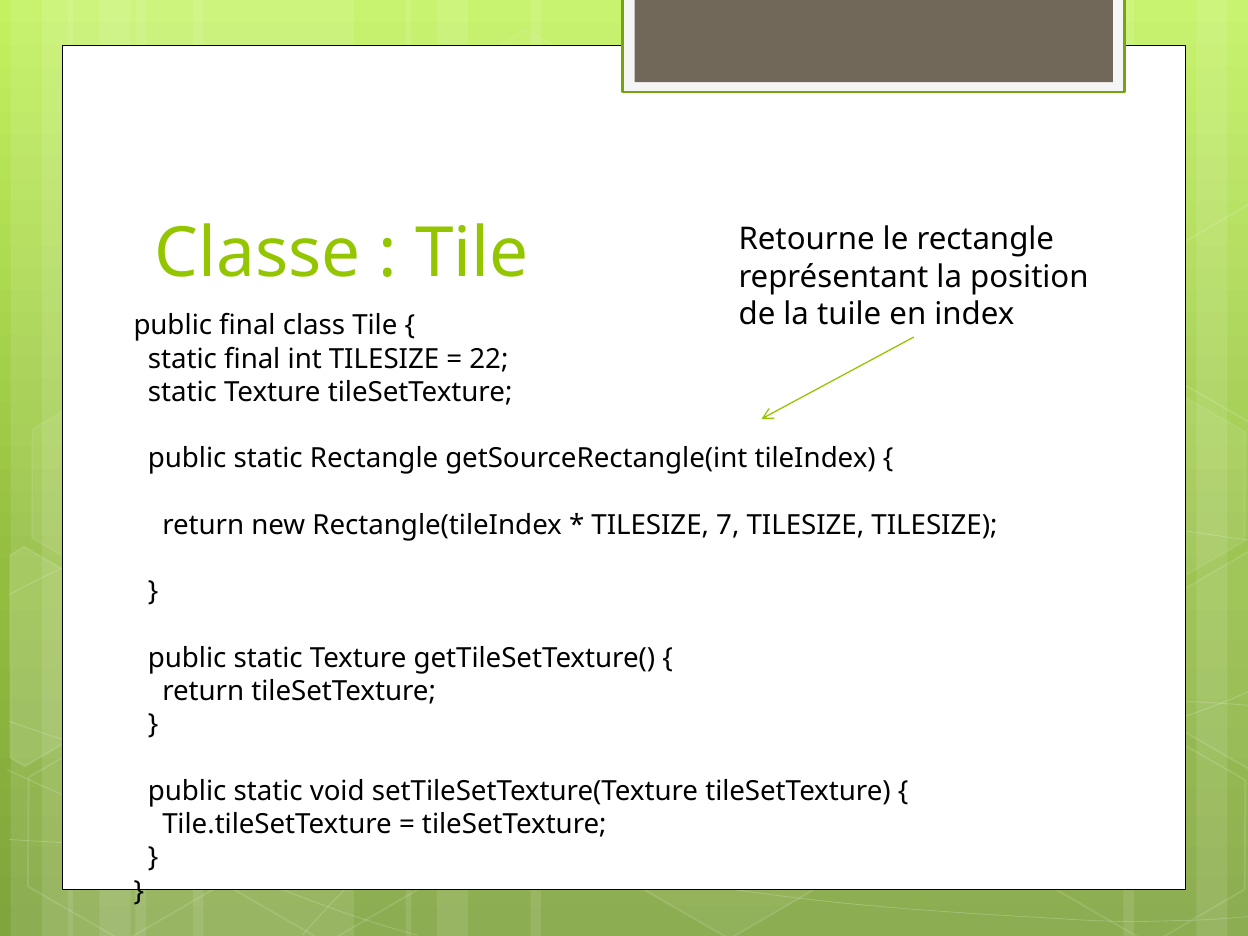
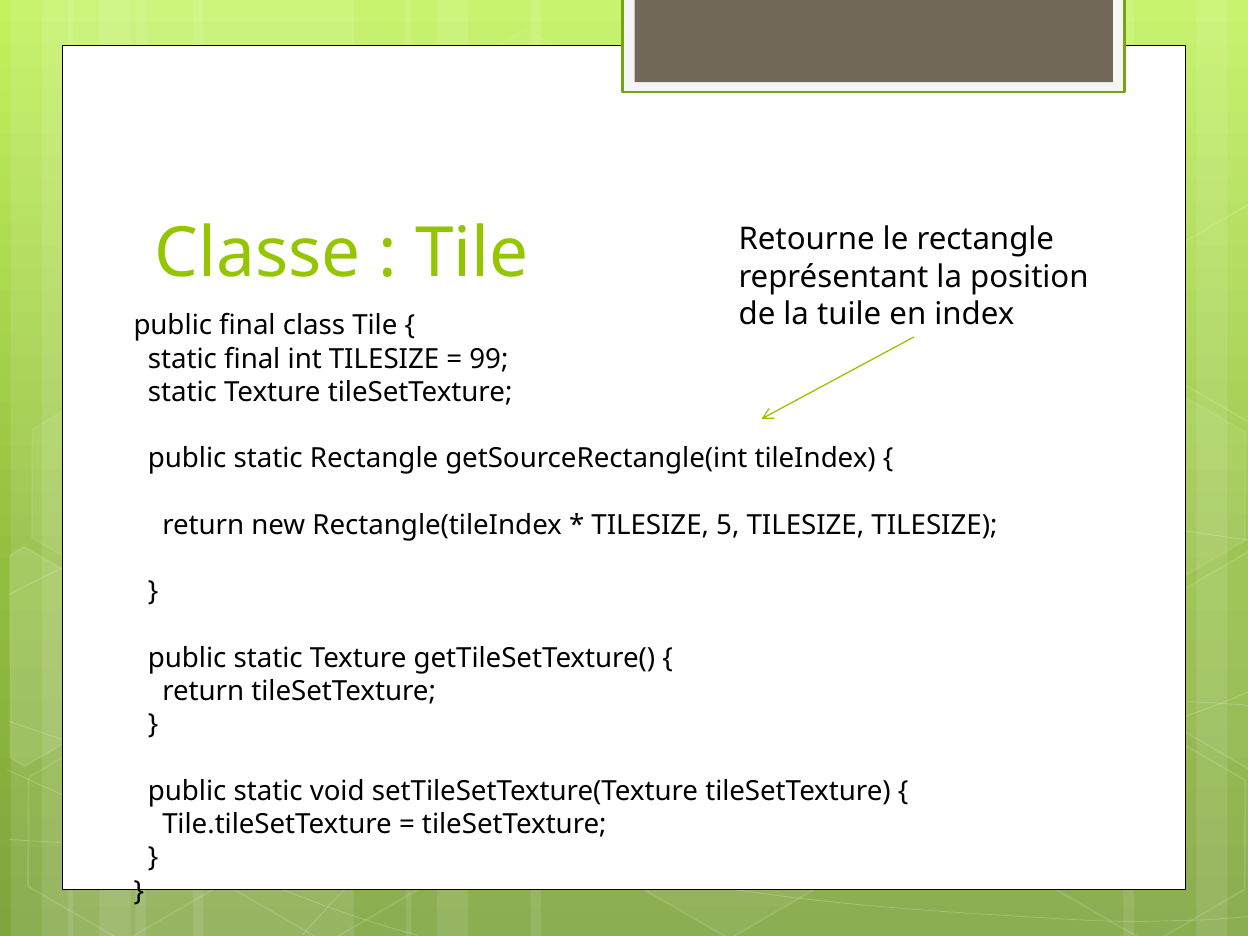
22: 22 -> 99 (489, 359)
7: 7 -> 5 (728, 525)
